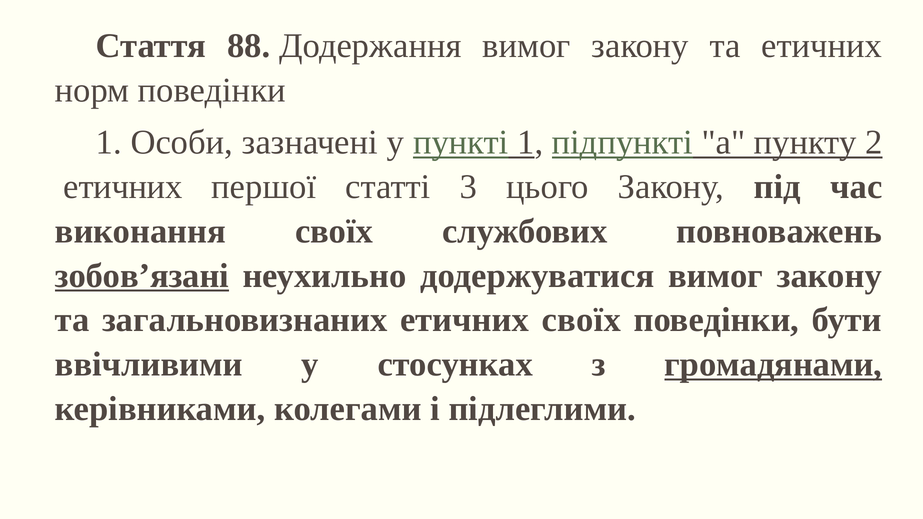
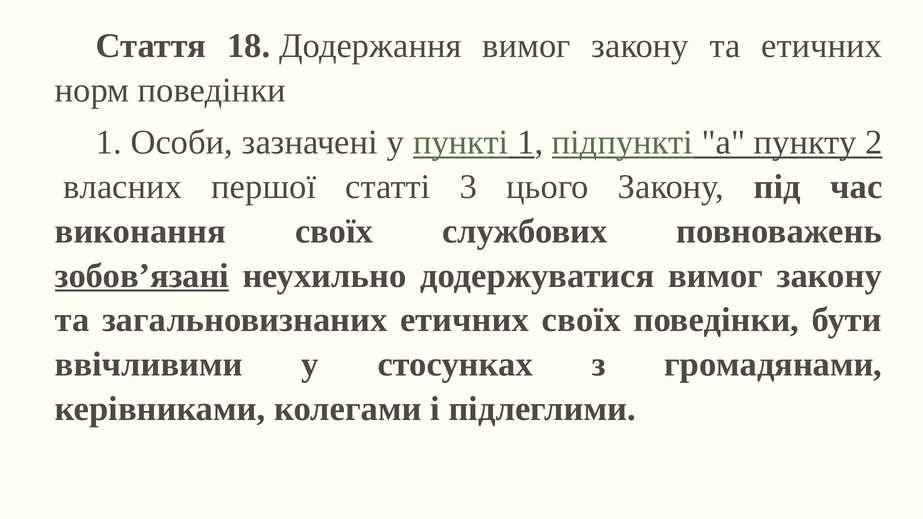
88: 88 -> 18 (249, 46)
етичних: етичних -> власних (123, 187)
громадянами underline: present -> none (773, 365)
